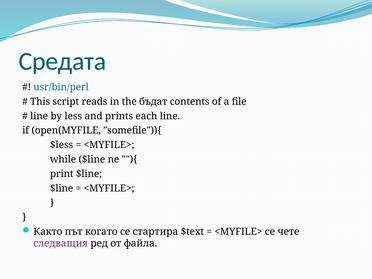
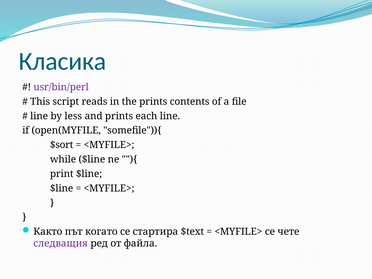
Средата: Средата -> Класика (62, 61)
usr/bin/perl colour: blue -> purple (61, 87)
the бъдат: бъдат -> prints (153, 102)
$less: $less -> $sort (62, 145)
